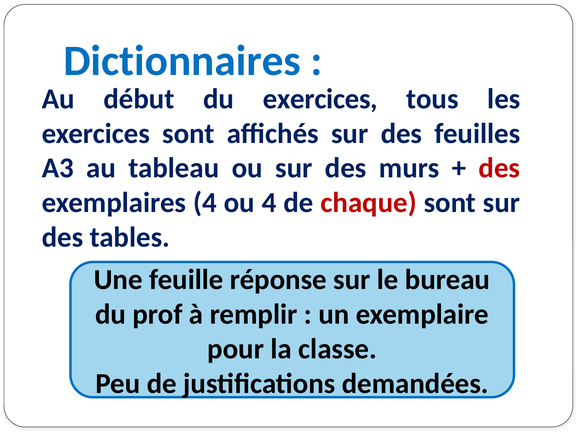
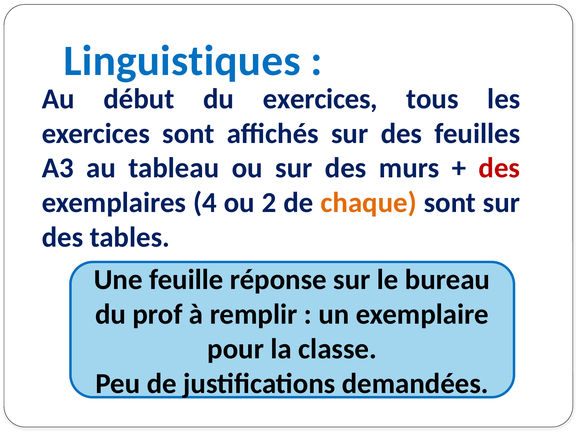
Dictionnaires: Dictionnaires -> Linguistiques (182, 61)
ou 4: 4 -> 2 (269, 203)
chaque colour: red -> orange (369, 203)
